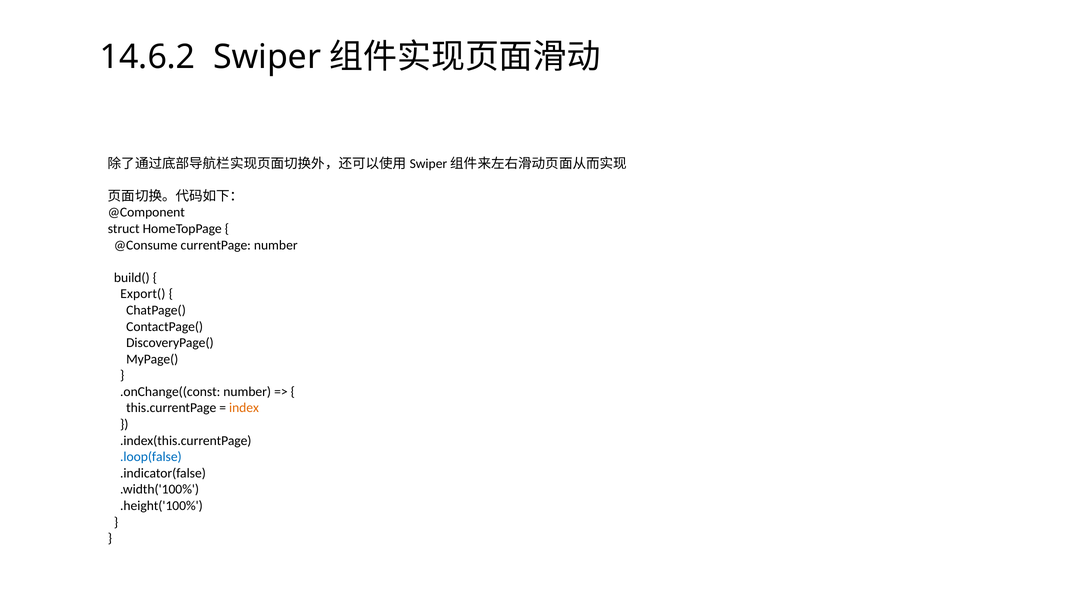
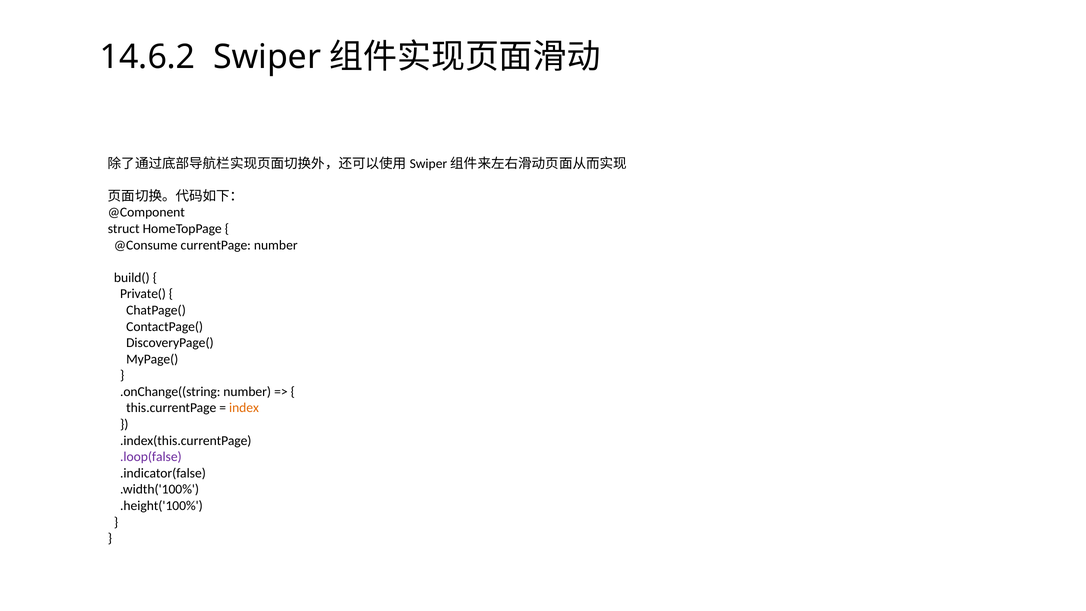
Export(: Export( -> Private( (143, 294)
.onChange((const: .onChange((const -> .onChange((string (170, 392)
.loop(false colour: blue -> purple (151, 457)
